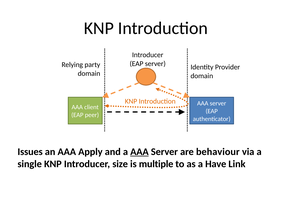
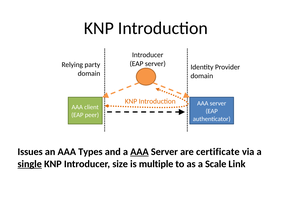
Apply: Apply -> Types (90, 152)
behaviour: behaviour -> certificate (218, 152)
single underline: none -> present (30, 164)
Have: Have -> Scale (216, 164)
